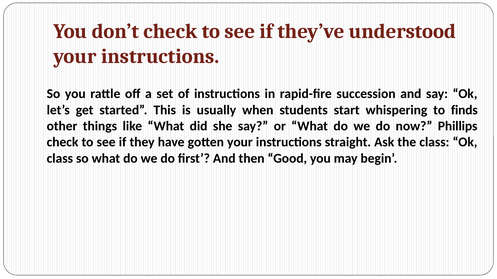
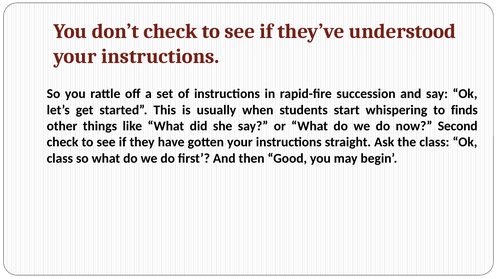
Phillips: Phillips -> Second (458, 126)
